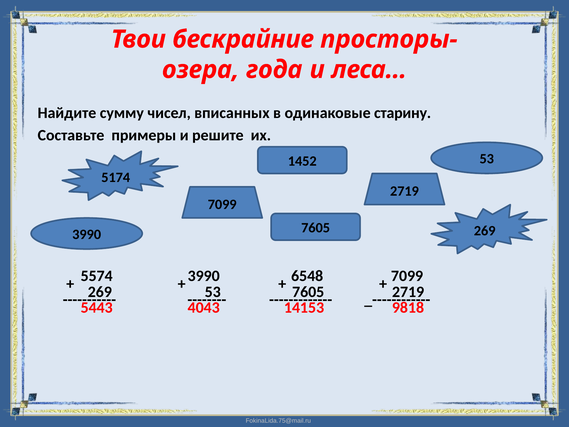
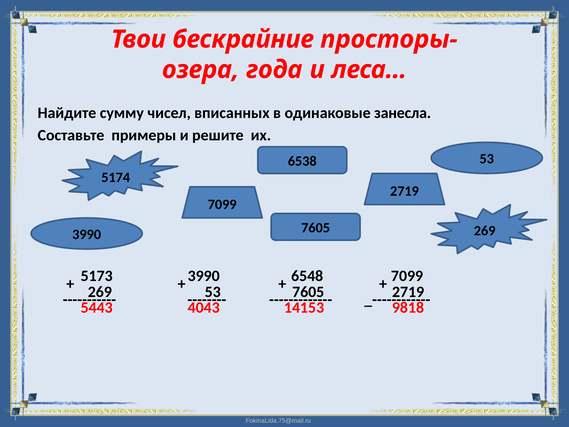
старину: старину -> занесла (403, 113)
1452: 1452 -> 6538 (302, 161)
5574: 5574 -> 5173 (97, 276)
